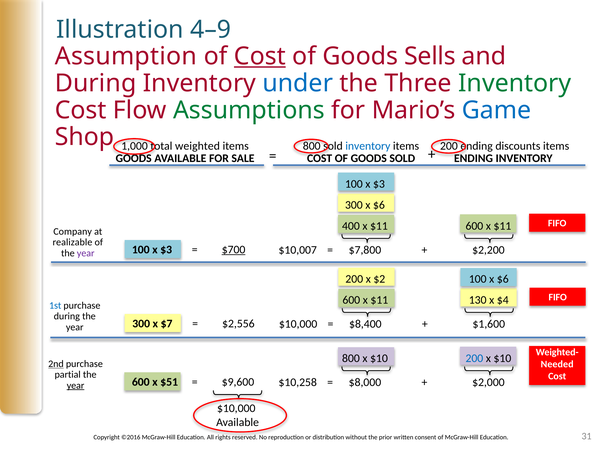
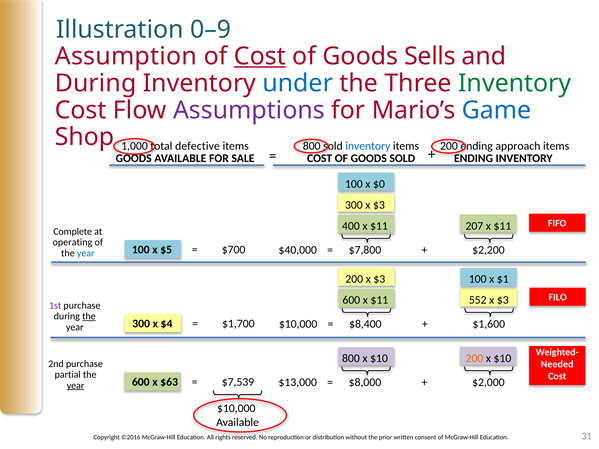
4–9: 4–9 -> 0–9 (211, 30)
Assumptions colour: green -> purple (249, 110)
weighted: weighted -> defective (197, 146)
discounts: discounts -> approach (518, 146)
$3: $3 -> $0 (379, 184)
300 x $6: $6 -> $3 (379, 205)
$11 600: 600 -> 207 (474, 226)
Company: Company -> Complete (73, 232)
realizable: realizable -> operating (72, 243)
$10,007: $10,007 -> $40,000 (298, 250)
year colour: purple -> blue (86, 253)
$3: $3 -> $5 (166, 250)
$700 underline: present -> none (234, 250)
200 x $2: $2 -> $3 (379, 279)
100 x $6: $6 -> $1 (503, 279)
FIFO: FIFO -> FILO (558, 297)
130: 130 -> 552 (478, 300)
$4: $4 -> $3 (503, 300)
1st colour: blue -> purple (55, 306)
the underline: none -> present (89, 317)
$7: $7 -> $4 (167, 324)
$2,556: $2,556 -> $1,700 (238, 324)
200 colour: blue -> orange (474, 359)
2nd underline: present -> none (56, 364)
$51: $51 -> $63 (169, 382)
$9,600: $9,600 -> $7,539 (238, 382)
$10,258: $10,258 -> $13,000 (298, 382)
